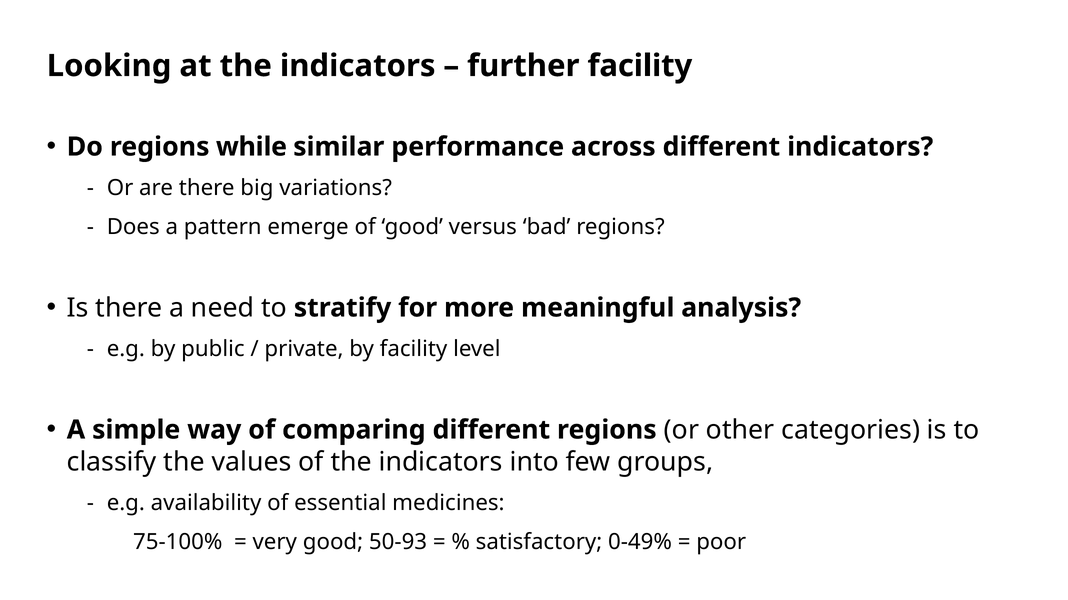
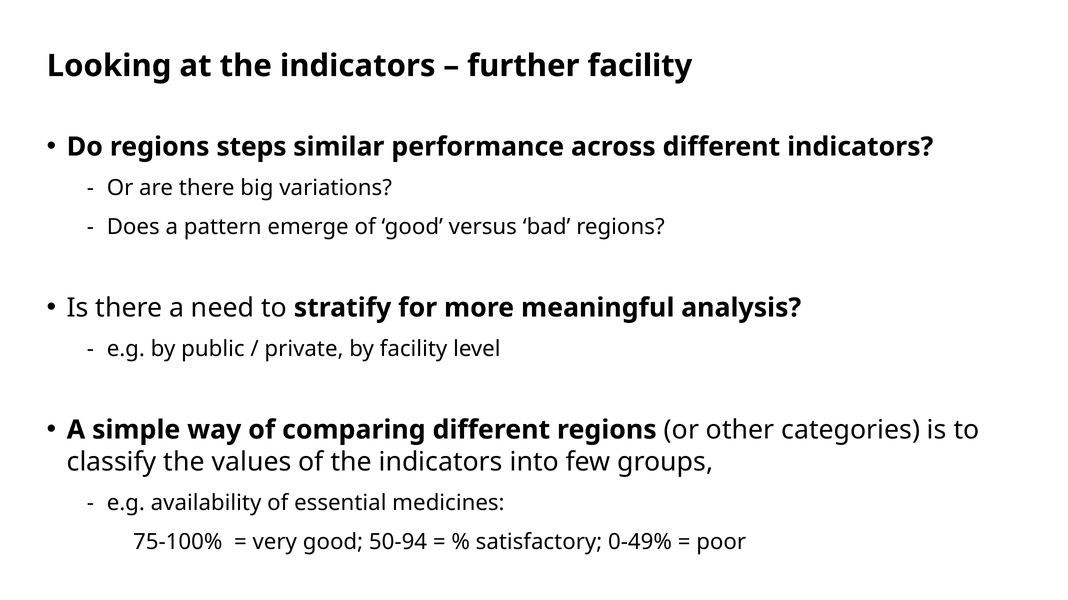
while: while -> steps (251, 147)
50-93: 50-93 -> 50-94 (398, 543)
